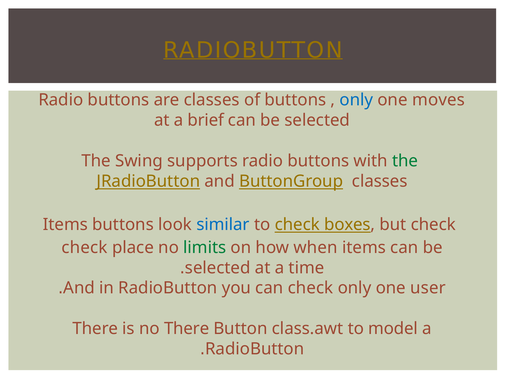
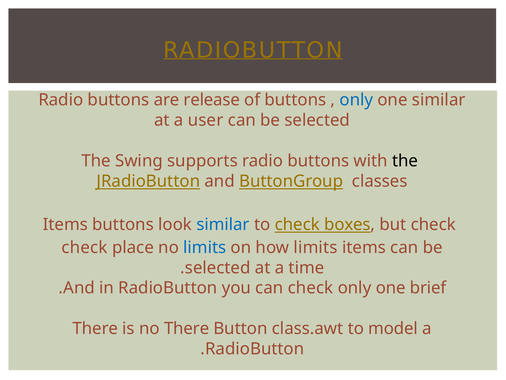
are classes: classes -> release (212, 100)
one moves: moves -> similar (439, 100)
brief: brief -> user (206, 120)
the colour: green -> black (405, 161)
limits colour: green -> blue (205, 247)
how when: when -> limits (316, 247)
user: user -> brief (428, 288)
